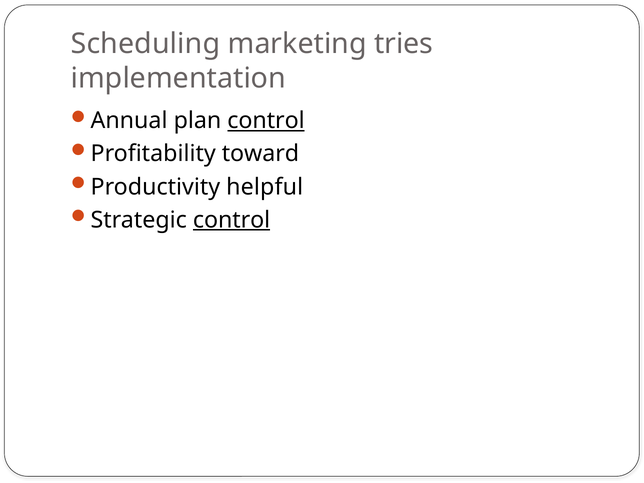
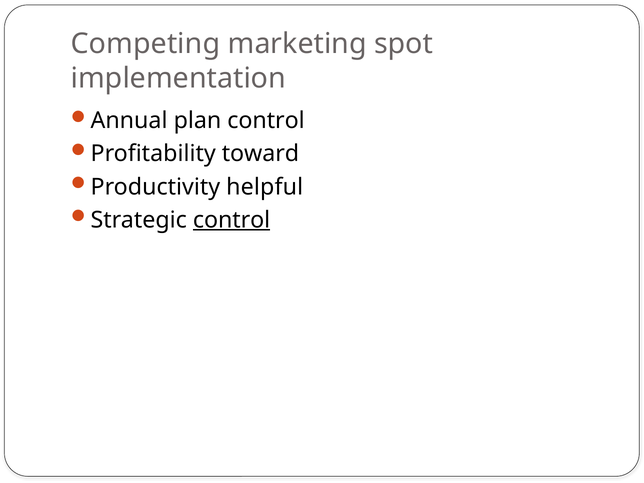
Scheduling: Scheduling -> Competing (146, 44)
tries: tries -> spot (404, 44)
control underline: present -> none (266, 121)
